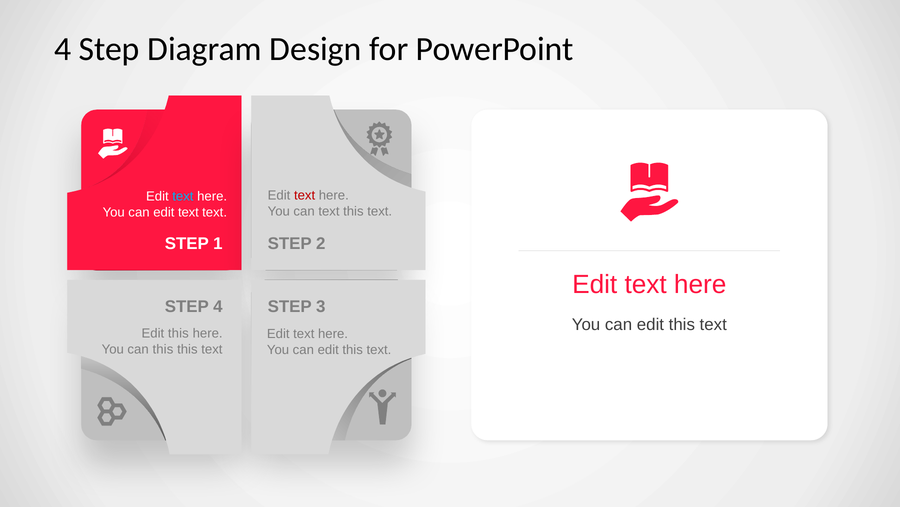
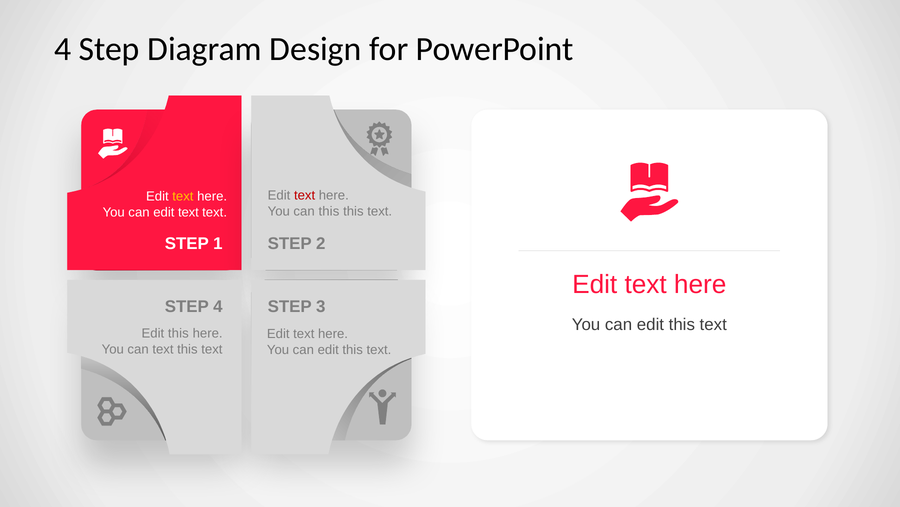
text colour: light blue -> yellow (183, 196)
can text: text -> this (329, 211)
can this: this -> text (163, 349)
